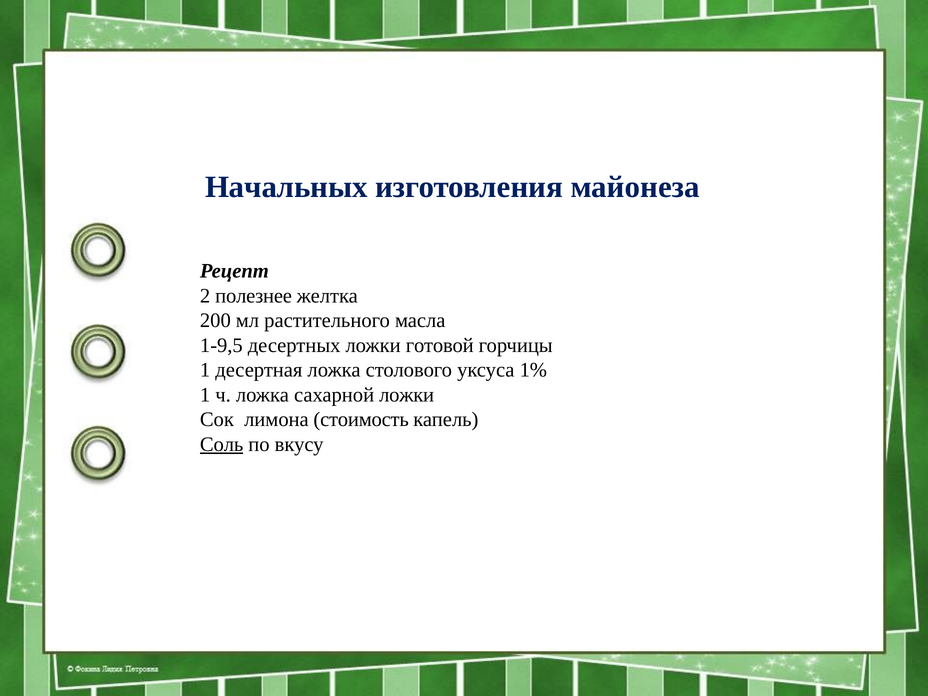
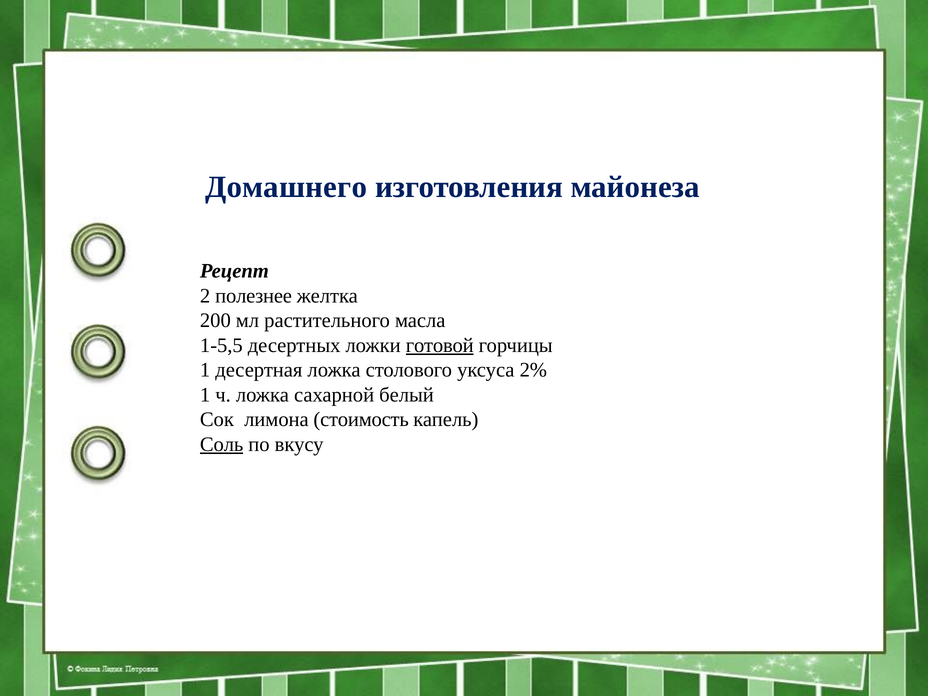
Начальных: Начальных -> Домашнего (286, 187)
1-9,5: 1-9,5 -> 1-5,5 (221, 345)
готовой underline: none -> present (440, 345)
1%: 1% -> 2% (533, 370)
сахарной ложки: ложки -> белый (407, 395)
